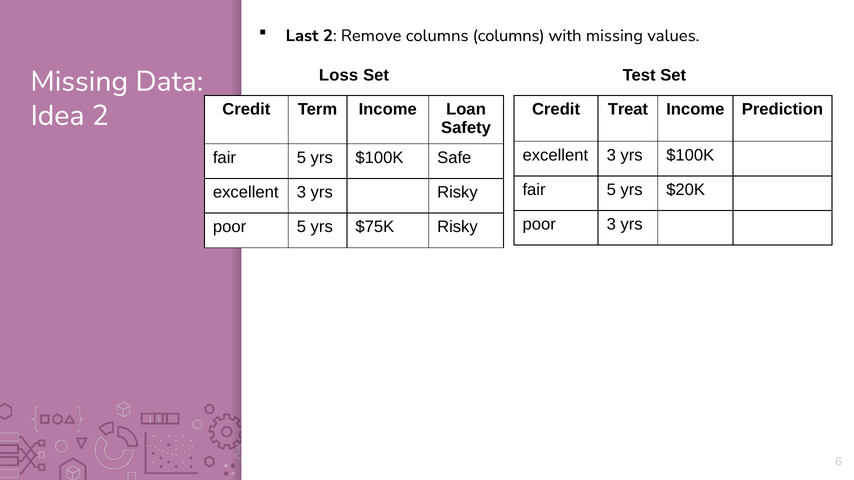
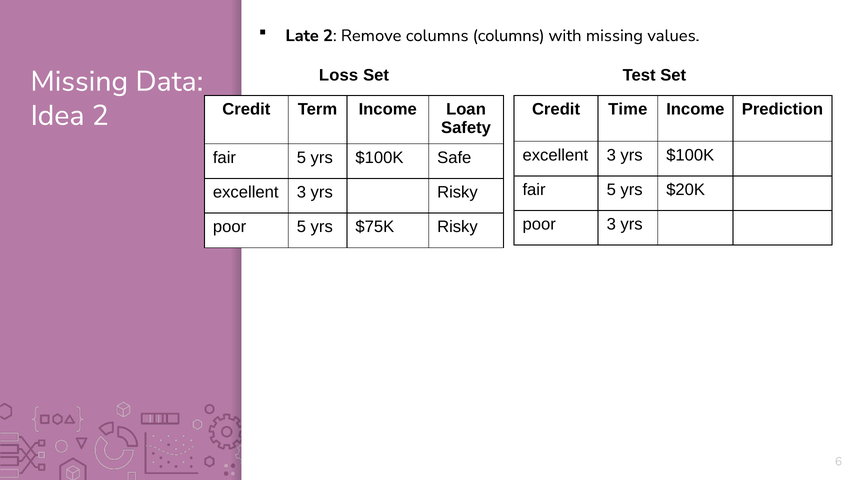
Last: Last -> Late (302, 36)
Treat: Treat -> Time (628, 109)
